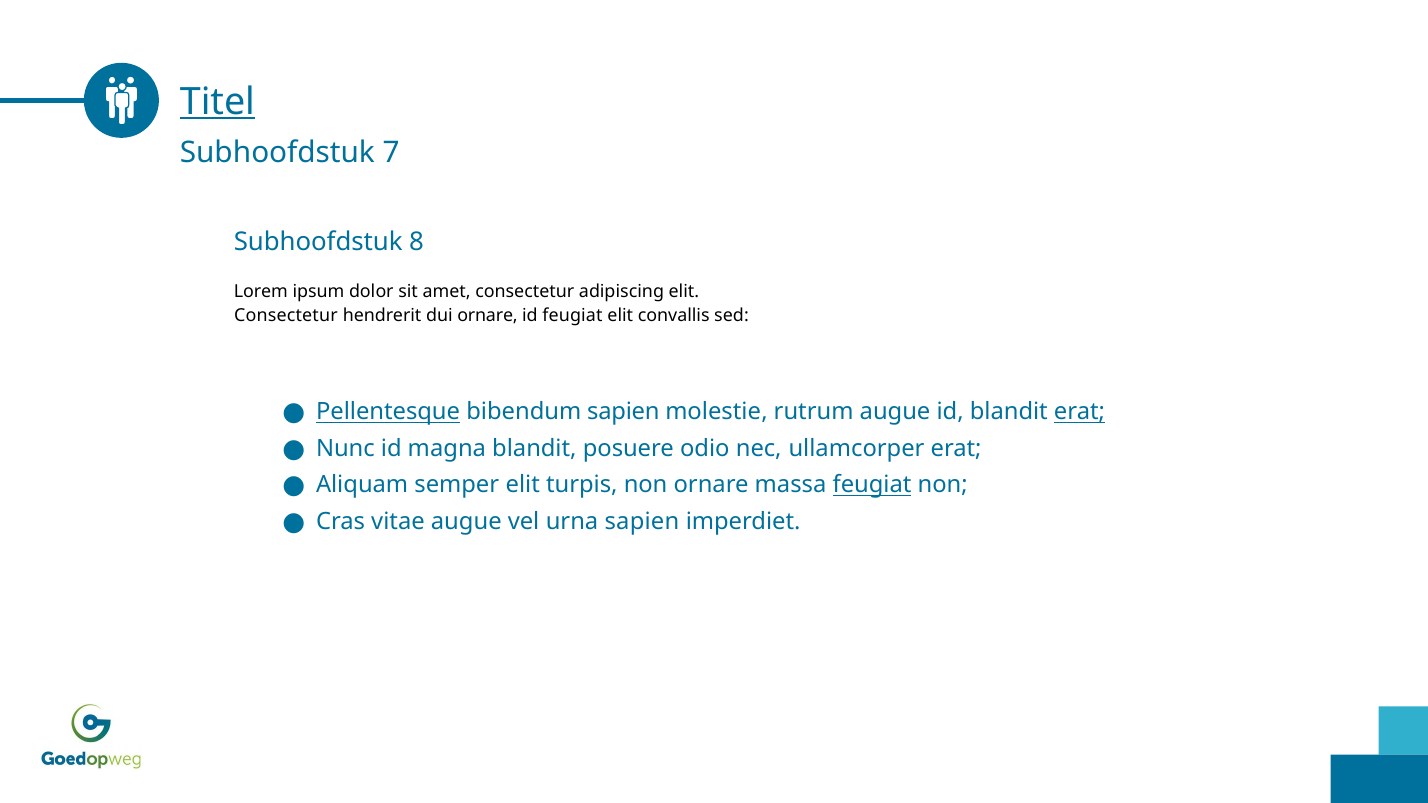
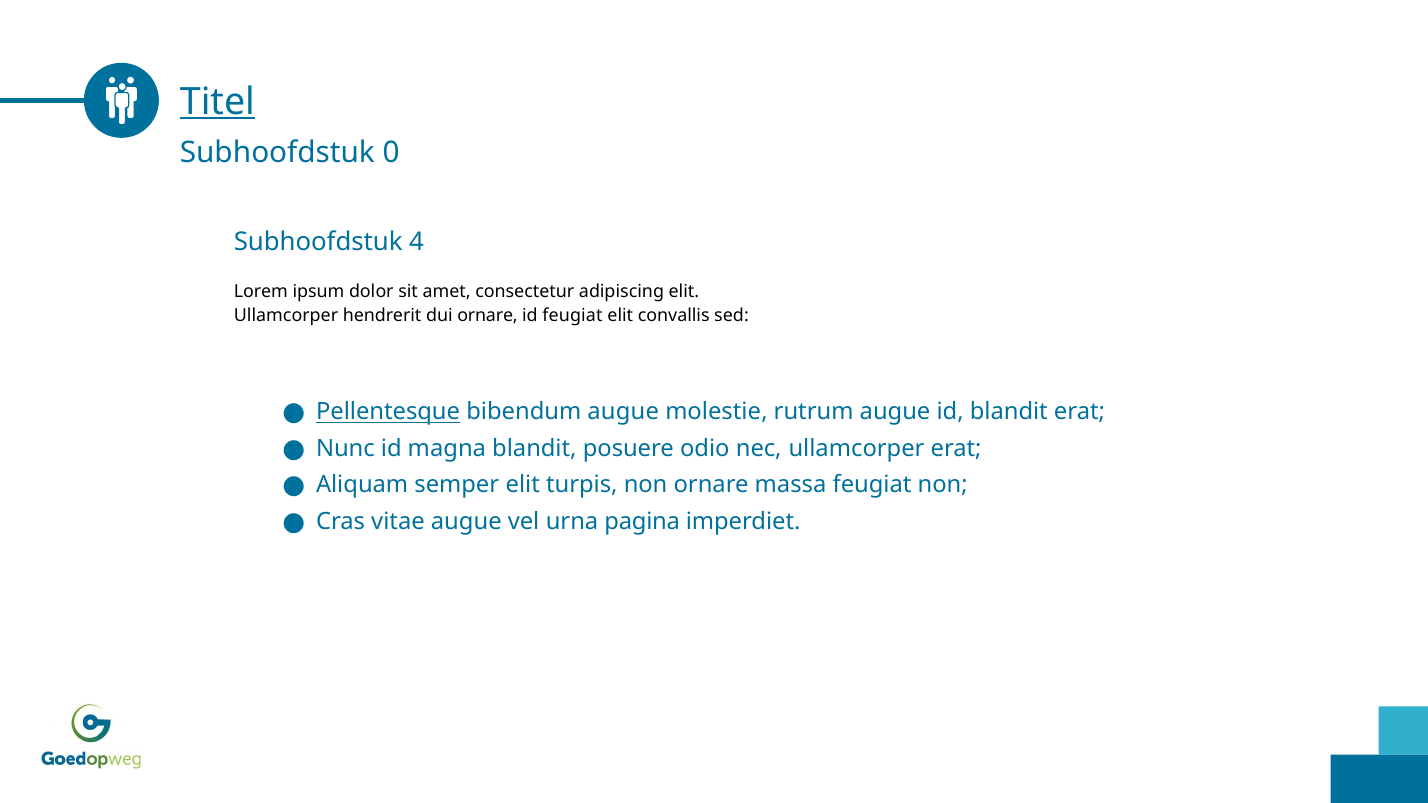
7: 7 -> 0 (391, 153)
8: 8 -> 4 (417, 242)
Consectetur: Consectetur -> Ullamcorper (286, 315)
bibendum sapien: sapien -> augue (623, 412)
erat underline: present -> none (1080, 412)
feugiat underline: present -> none (872, 485)
urna sapien: sapien -> pagina (642, 522)
